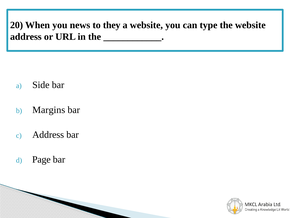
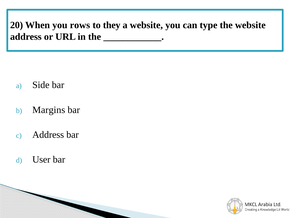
news: news -> rows (80, 25)
Page: Page -> User (41, 159)
